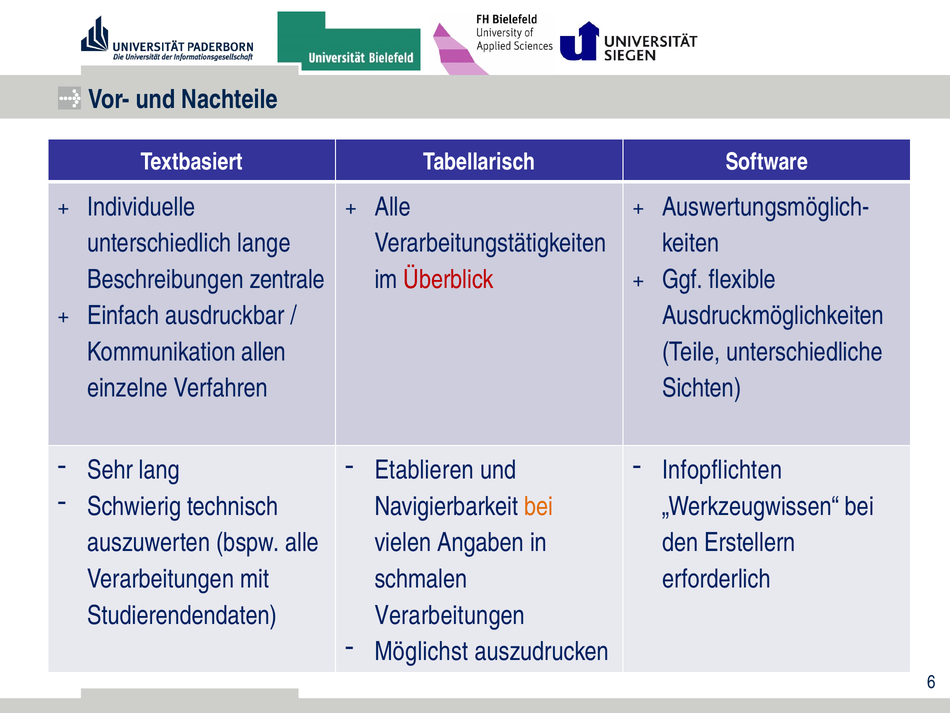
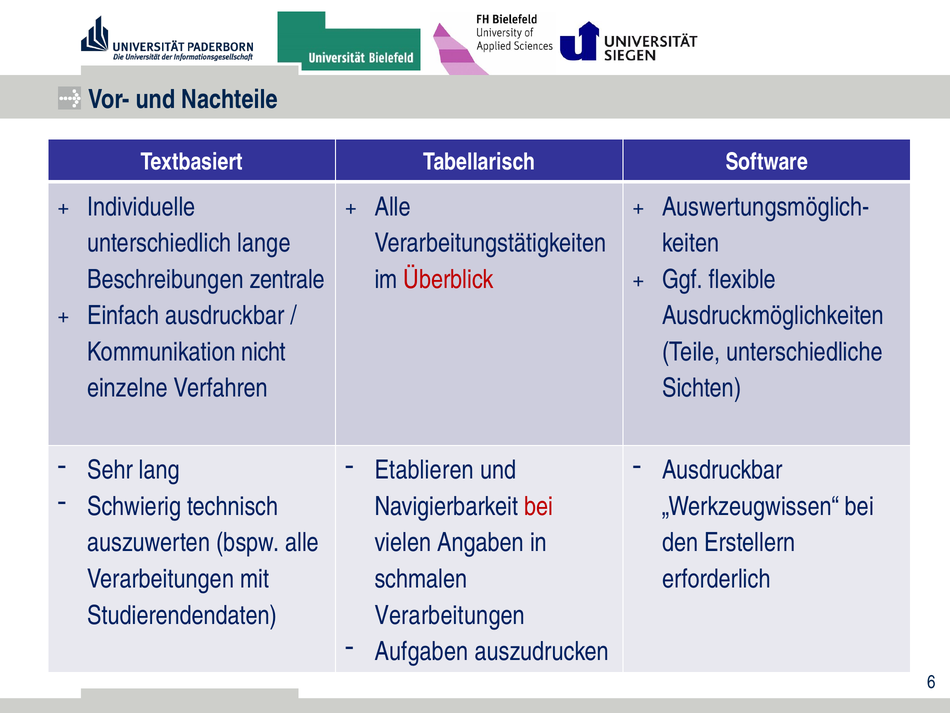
allen: allen -> nicht (264, 352)
Infopflichten: Infopflichten -> Ausdruckbar (722, 470)
bei colour: orange -> red (539, 506)
Möglichst: Möglichst -> Aufgaben (422, 651)
